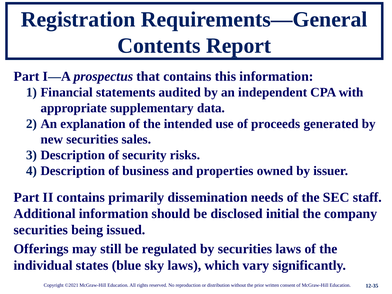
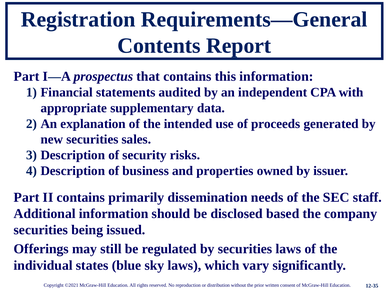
initial: initial -> based (283, 214)
